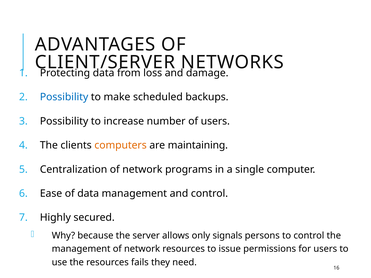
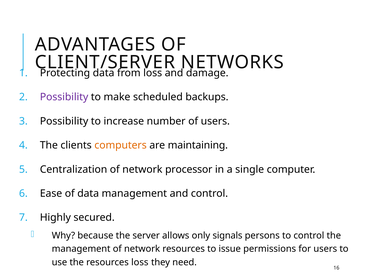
Possibility colour: blue -> purple (64, 97)
programs: programs -> processor (189, 170)
resources fails: fails -> loss (140, 262)
